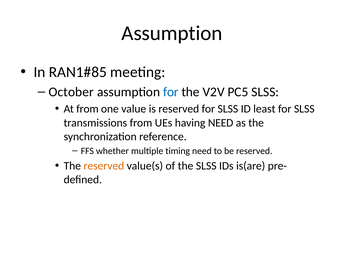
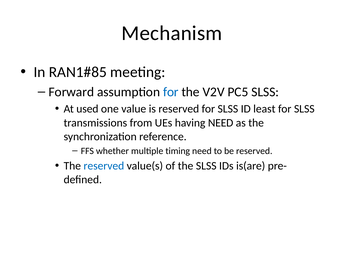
Assumption: Assumption -> Mechanism (172, 33)
October: October -> Forward (71, 92)
At from: from -> used (87, 109)
reserved colour: orange -> blue (104, 166)
